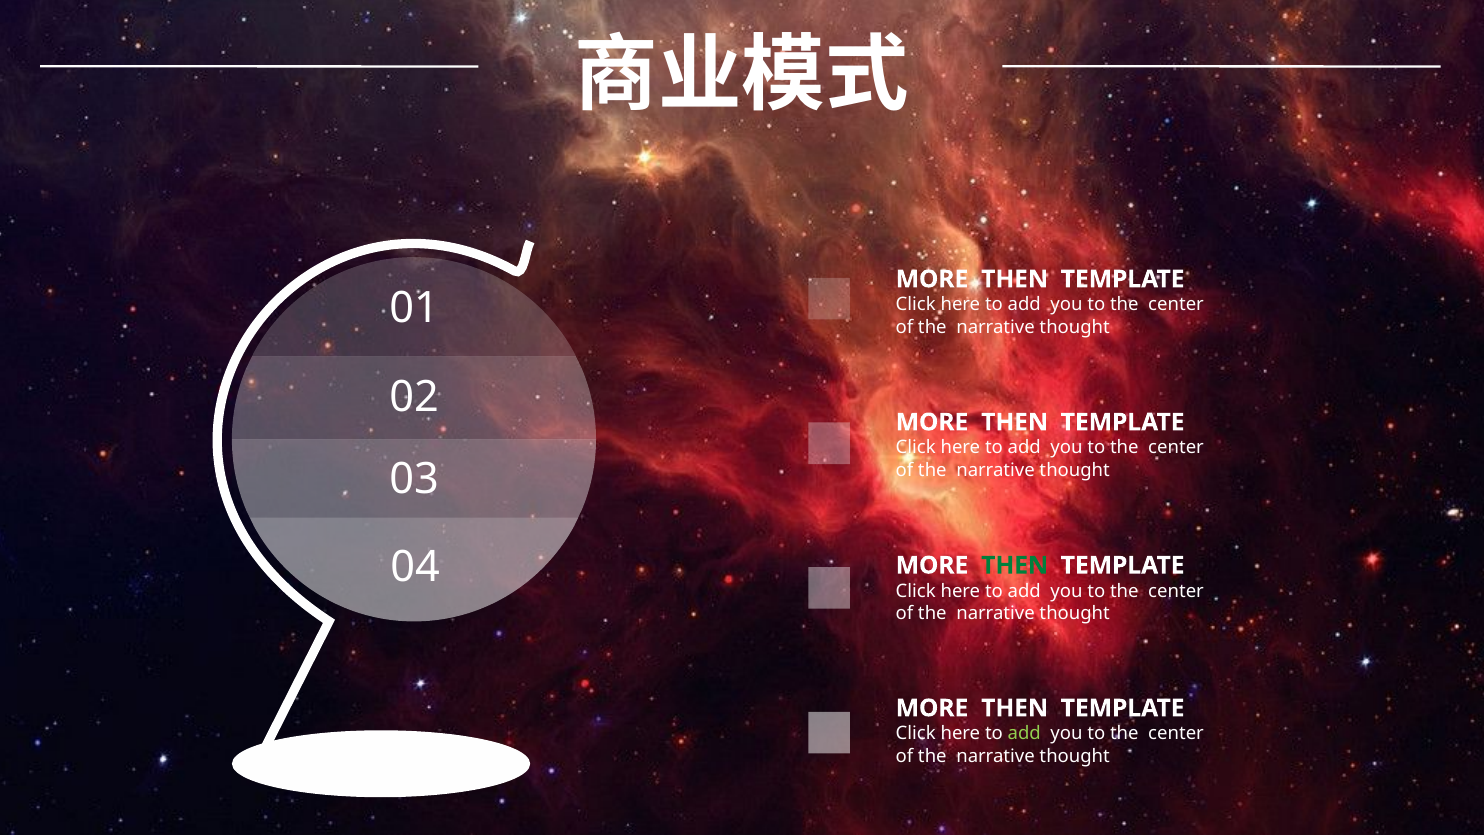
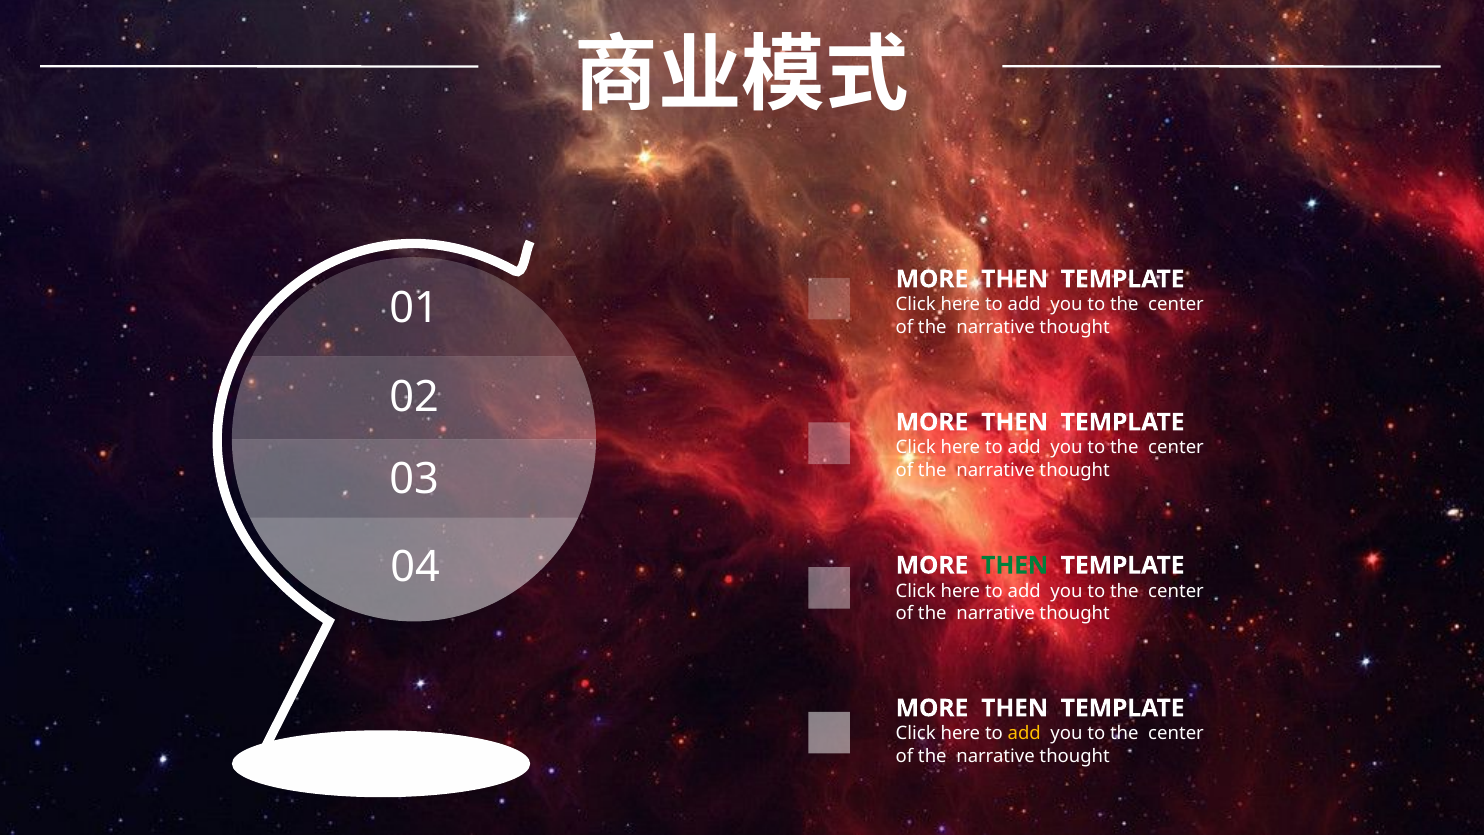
add colour: light green -> yellow (1024, 733)
